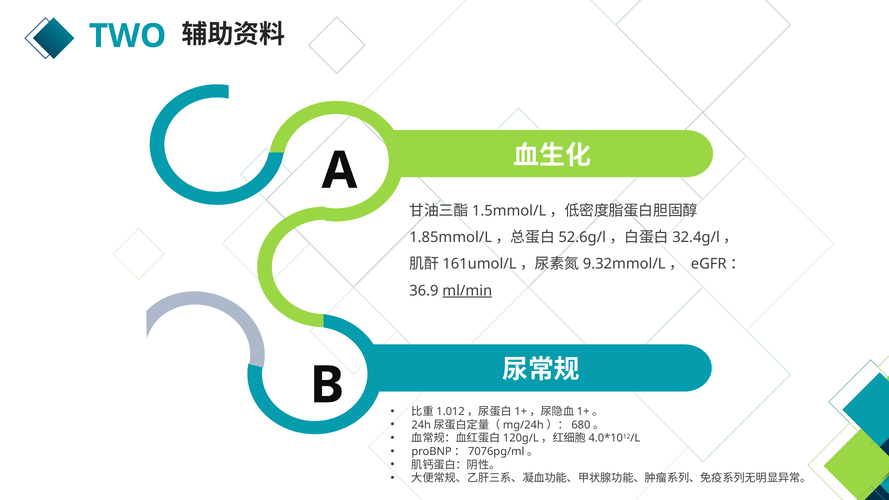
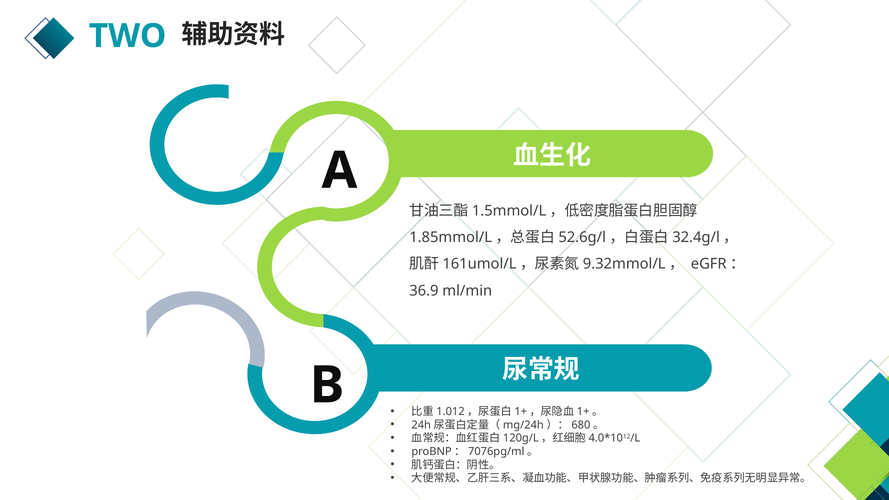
ml/min underline: present -> none (467, 291)
